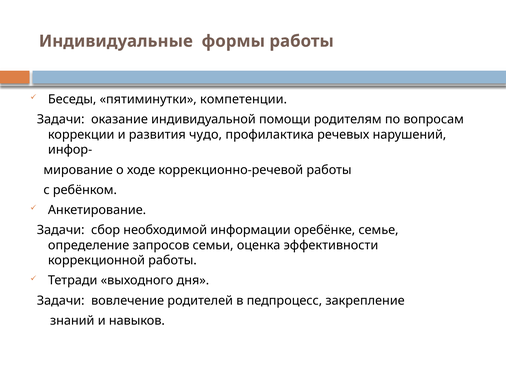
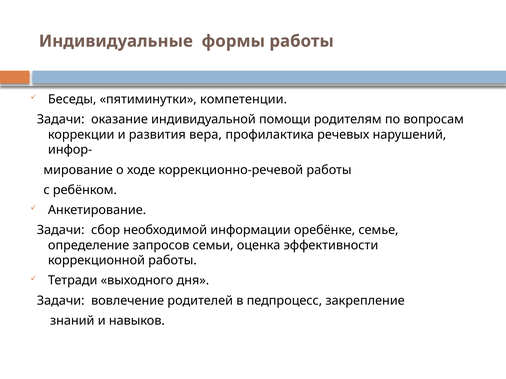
чудо: чудо -> вера (206, 135)
